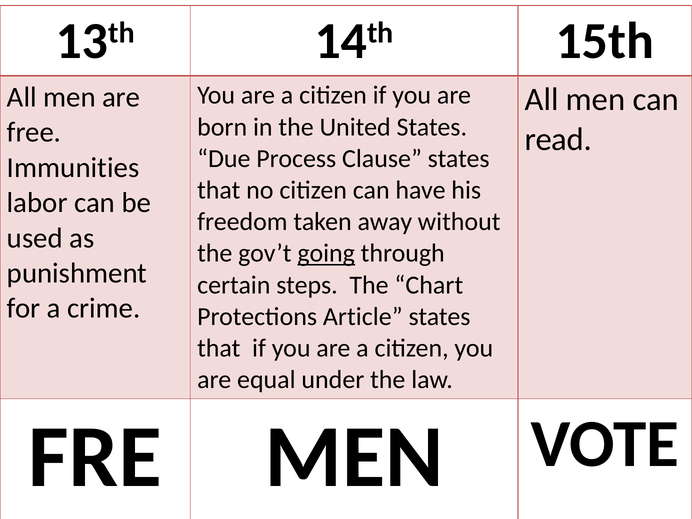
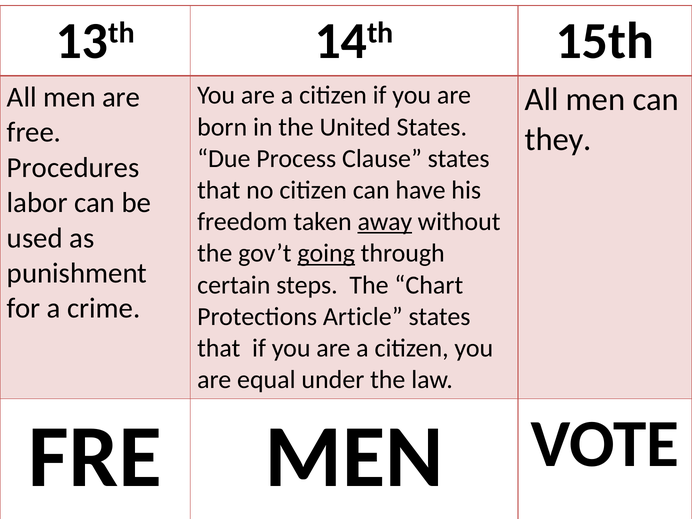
read: read -> they (558, 139)
Immunities: Immunities -> Procedures (73, 168)
away underline: none -> present (385, 222)
